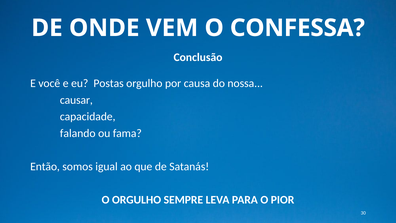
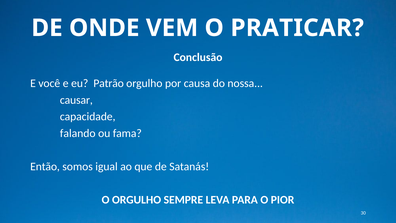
CONFESSA: CONFESSA -> PRATICAR (297, 28)
Postas: Postas -> Patrão (109, 83)
